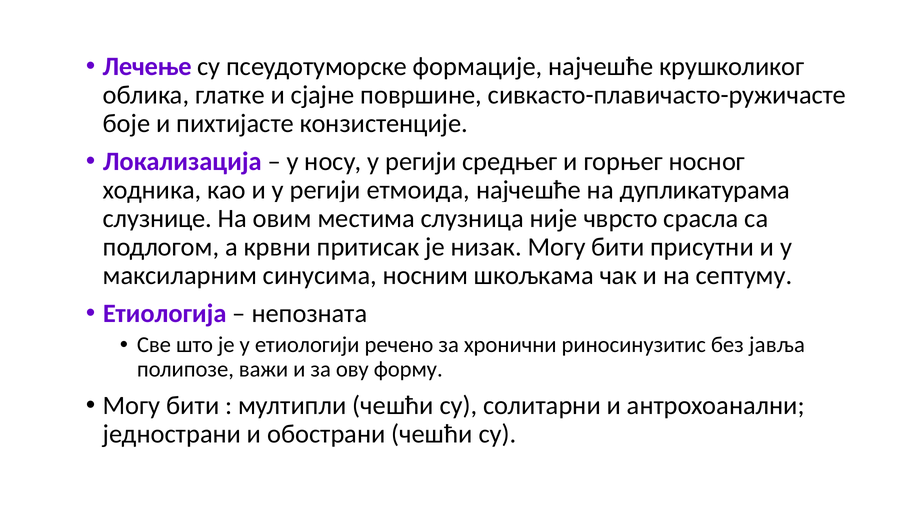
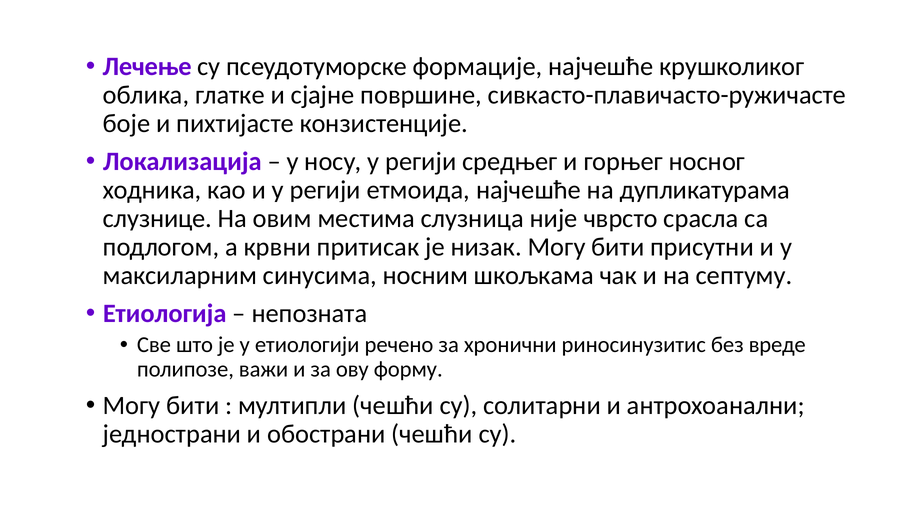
јавља: јавља -> вреде (777, 345)
